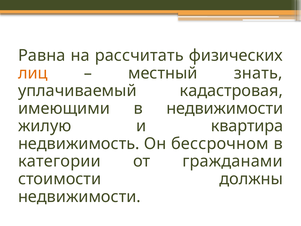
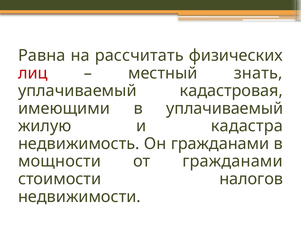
лиц colour: orange -> red (33, 73)
в недвижимости: недвижимости -> уплачиваемый (225, 108)
квартира: квартира -> кадастра (247, 126)
Он бессрочном: бессрочном -> гражданами (220, 144)
категории: категории -> мощности (59, 161)
должны: должны -> налогов (251, 179)
